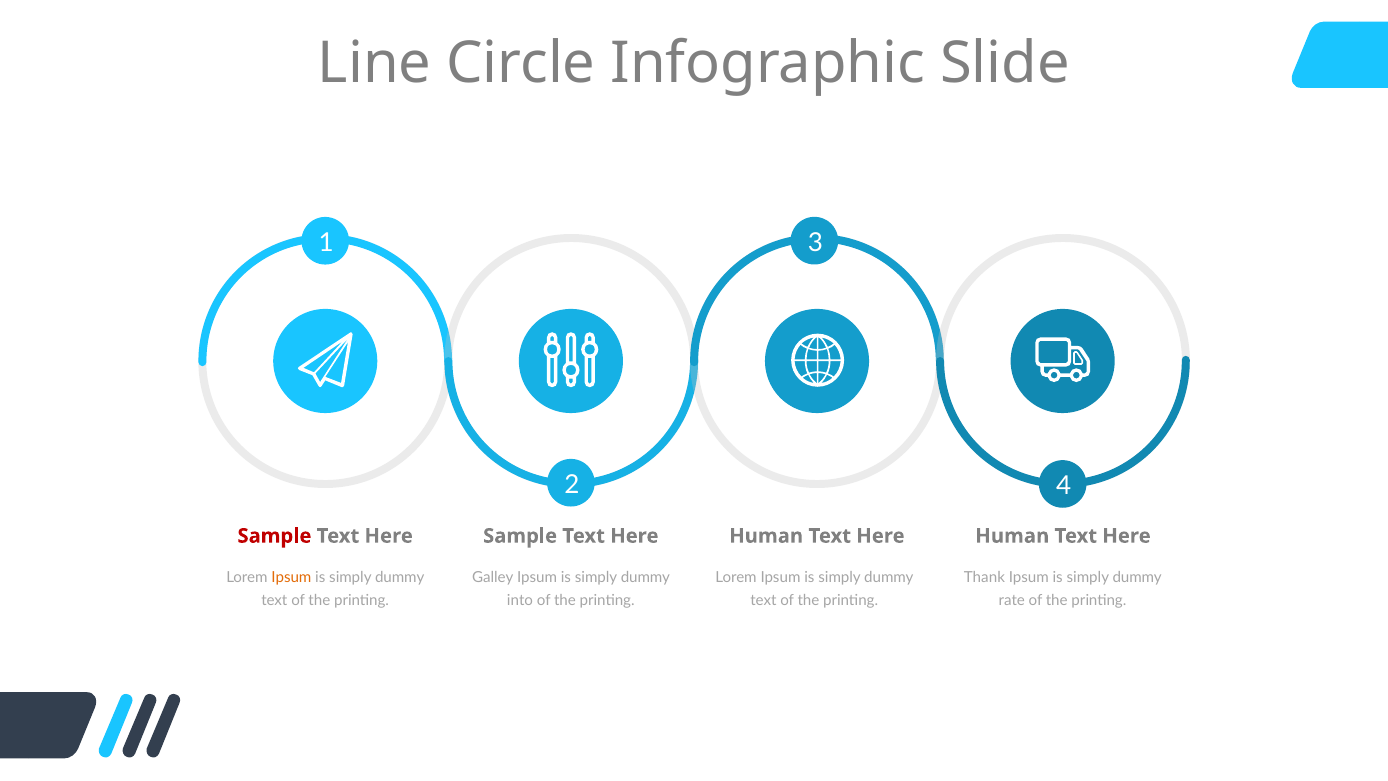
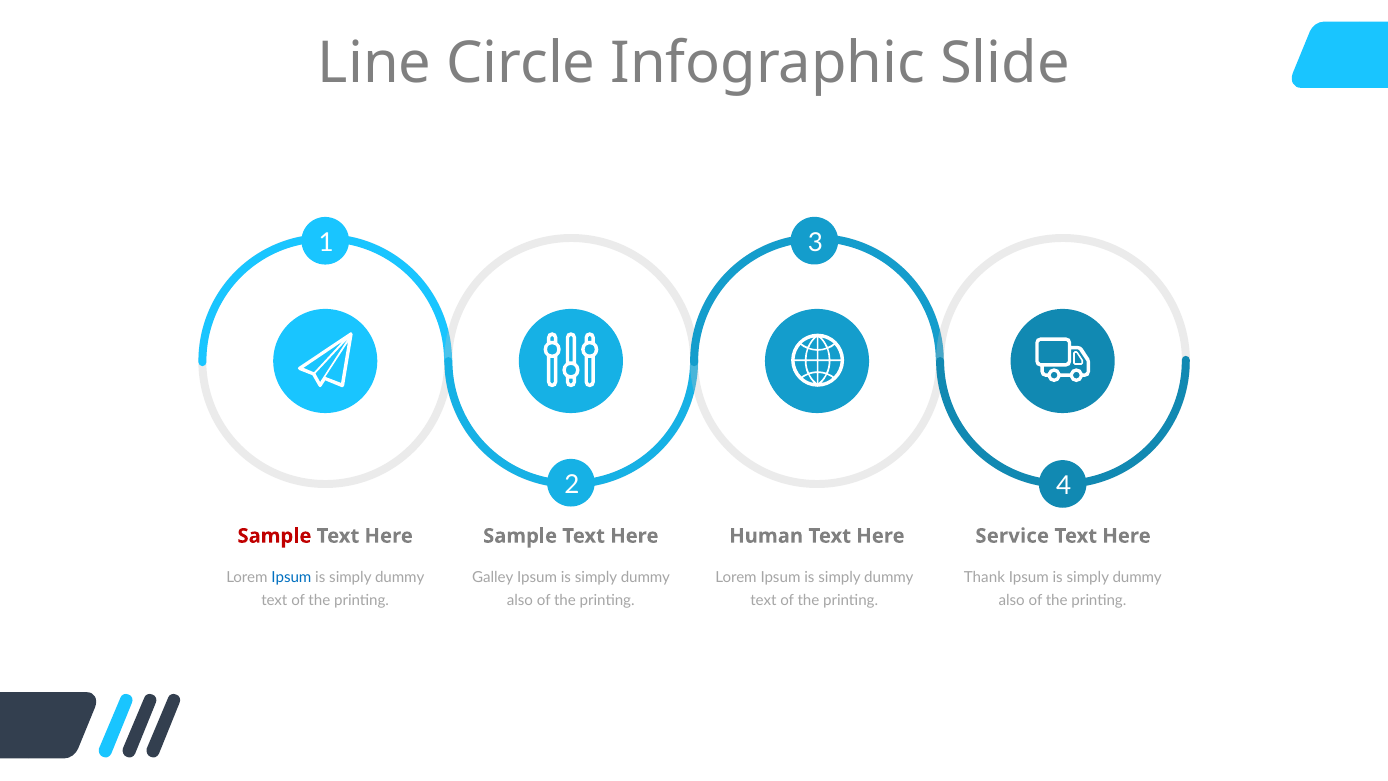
Human: Human -> Service (1012, 536)
Ipsum colour: orange -> blue (291, 577)
into: into -> also (520, 601)
rate: rate -> also (1012, 601)
